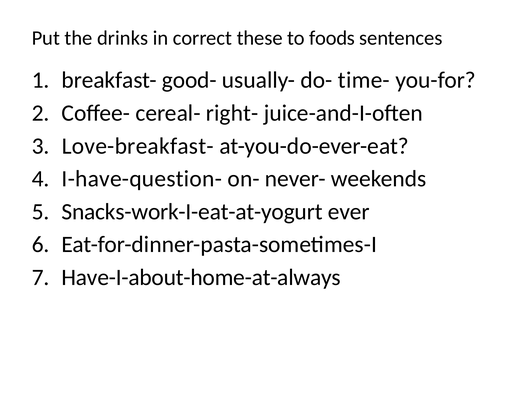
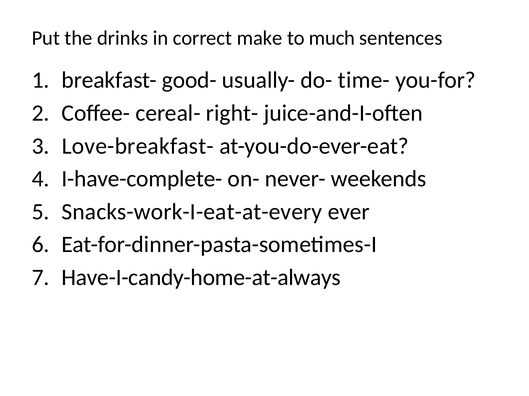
these: these -> make (260, 38)
foods: foods -> much (332, 38)
I-have-question-: I-have-question- -> I-have-complete- (142, 179)
Snacks-work-I-eat-at-yogurt: Snacks-work-I-eat-at-yogurt -> Snacks-work-I-eat-at-every (192, 212)
Have-I-about-home-at-always: Have-I-about-home-at-always -> Have-I-candy-home-at-always (201, 278)
